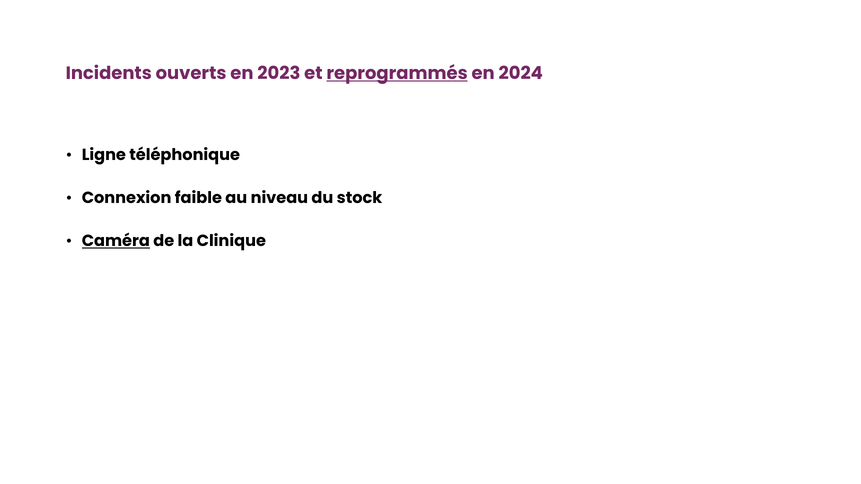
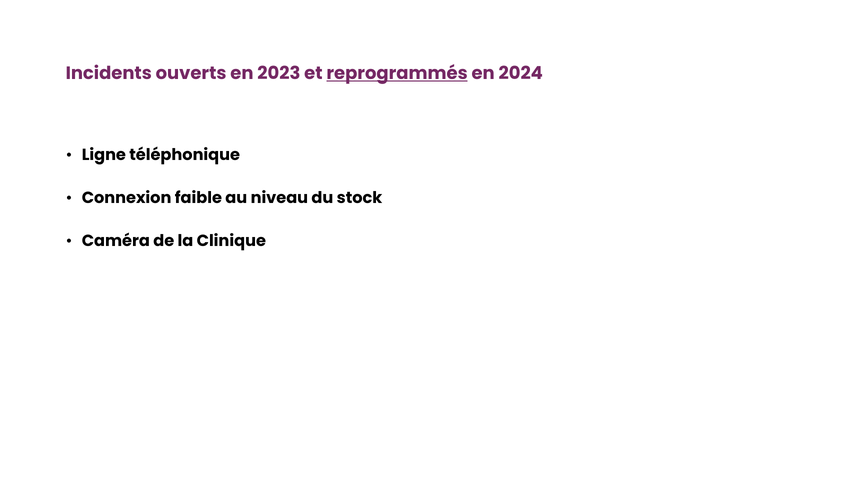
Caméra underline: present -> none (116, 241)
